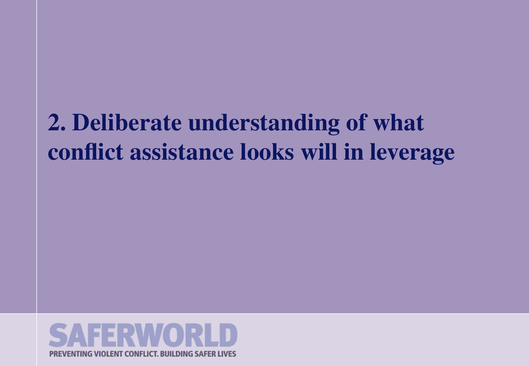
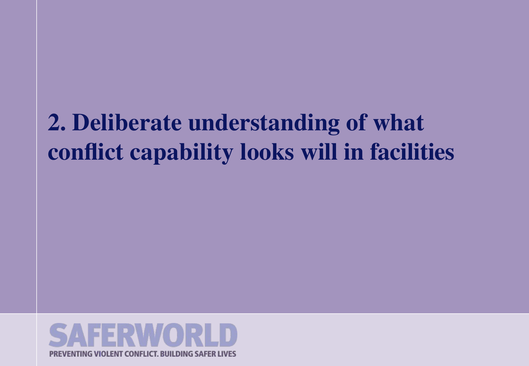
assistance: assistance -> capability (182, 152)
leverage: leverage -> facilities (412, 152)
